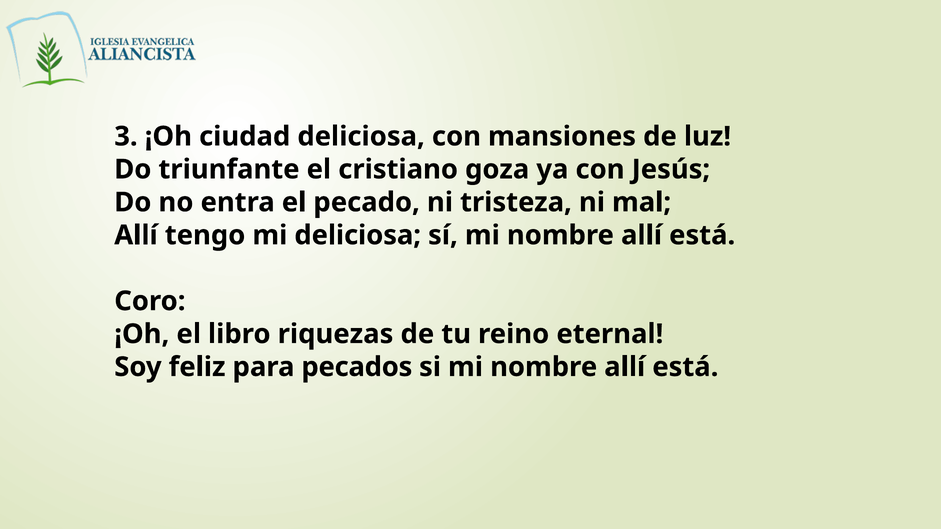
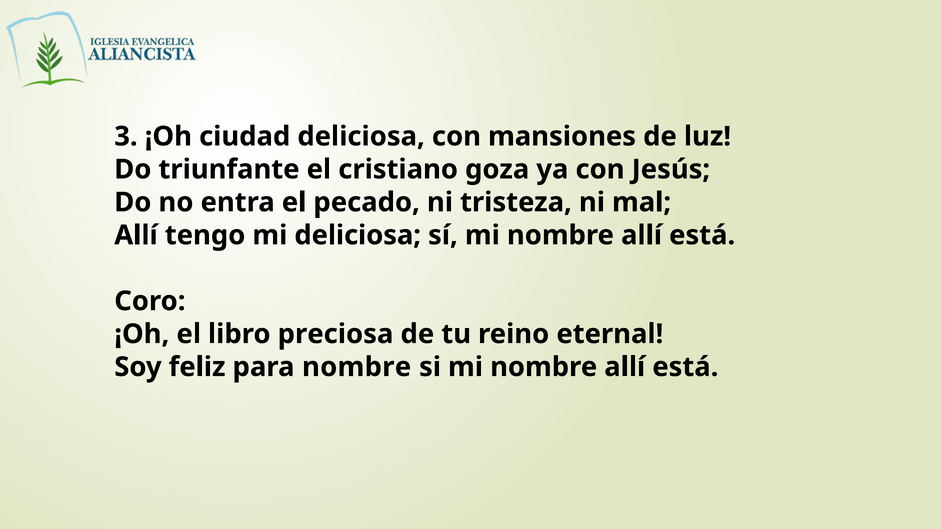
riquezas: riquezas -> preciosa (336, 334)
para pecados: pecados -> nombre (357, 367)
